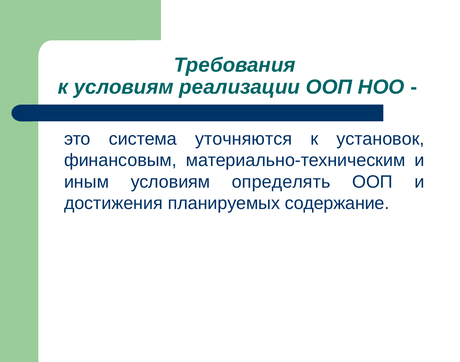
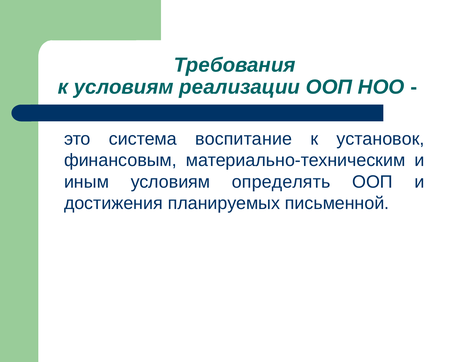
уточняются: уточняются -> воспитание (244, 139)
содержание: содержание -> письменной (337, 203)
